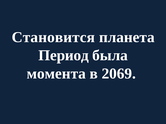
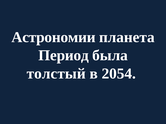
Становится: Становится -> Астрономии (54, 37)
момента: момента -> толстый (56, 74)
2069: 2069 -> 2054 (119, 74)
